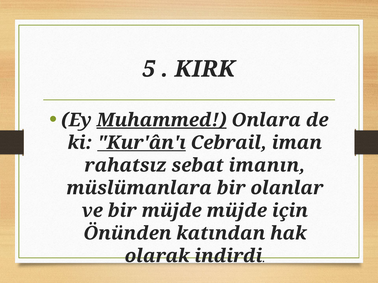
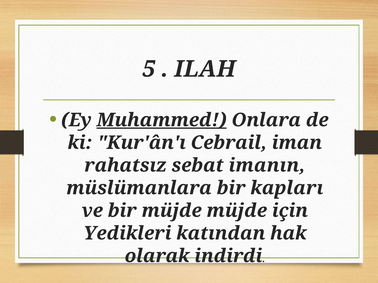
KIRK: KIRK -> ILAH (205, 69)
Kur'ân'ı underline: present -> none (142, 143)
olanlar: olanlar -> kapları (287, 188)
Önünden: Önünden -> Yedikleri (127, 234)
